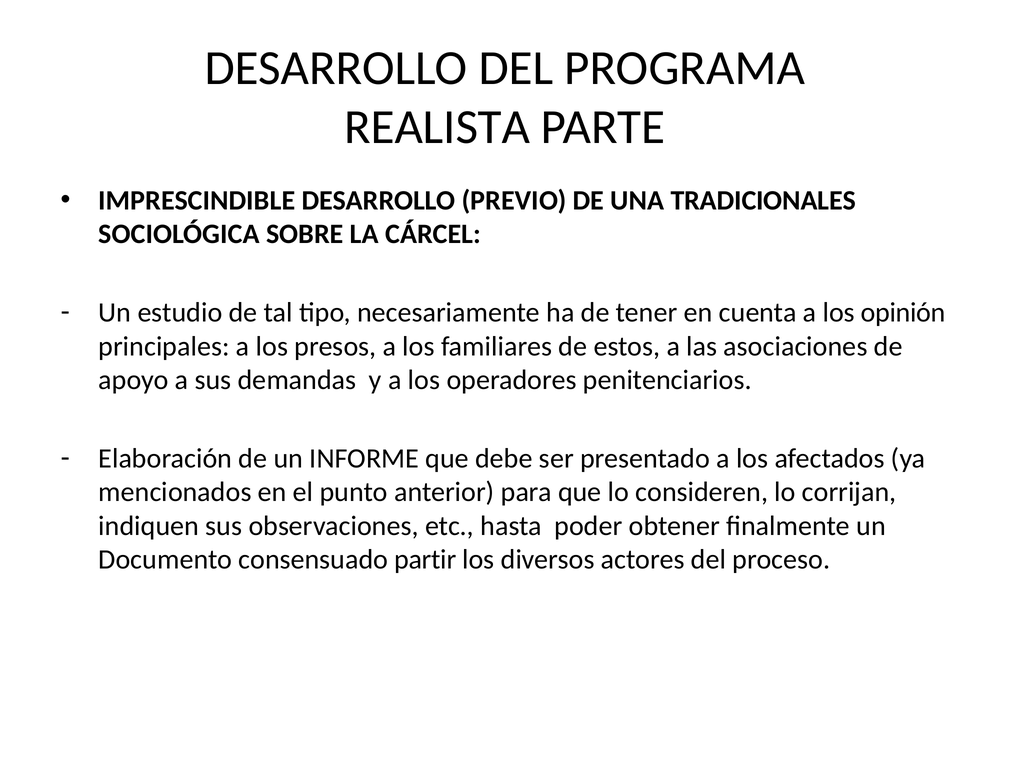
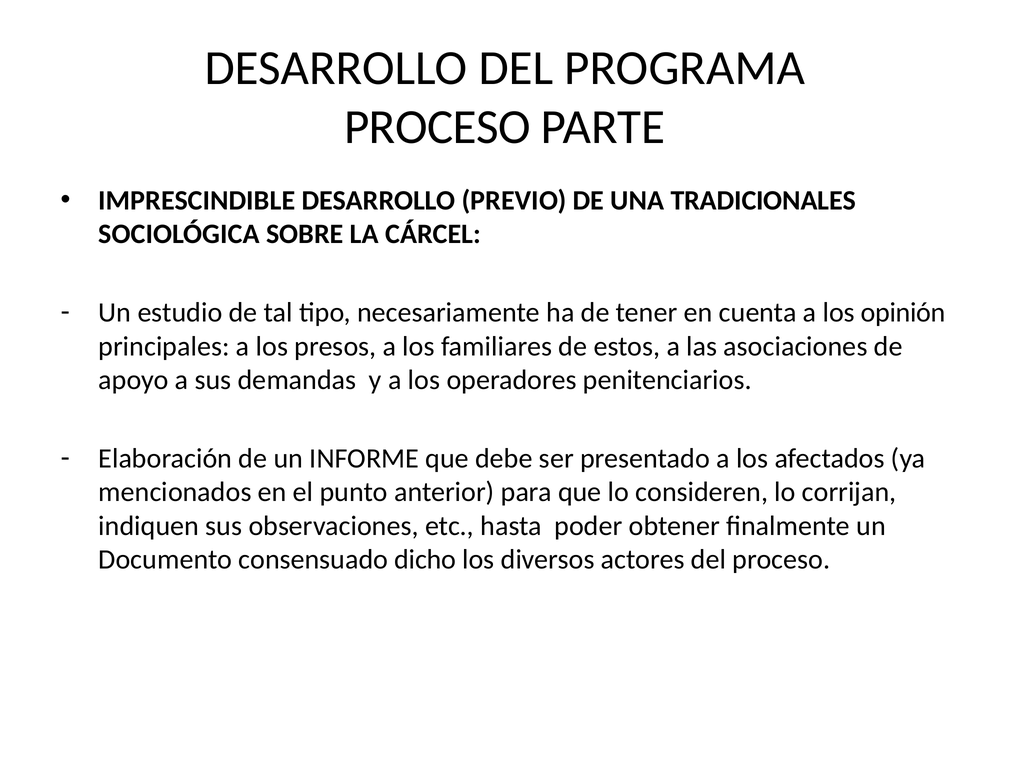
REALISTA: REALISTA -> PROCESO (437, 127)
partir: partir -> dicho (425, 560)
